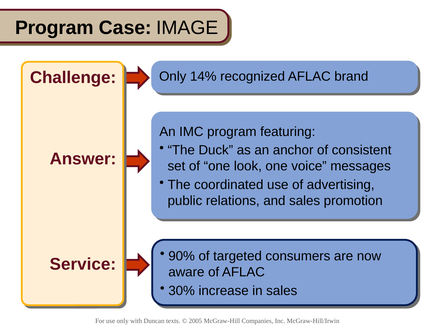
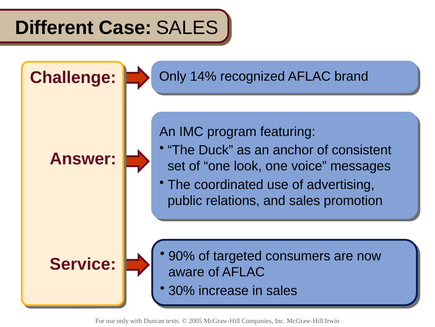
Program: Program -> Different (54, 28)
Case IMAGE: IMAGE -> SALES (187, 28)
